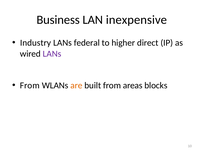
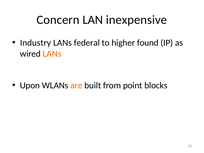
Business: Business -> Concern (58, 20)
direct: direct -> found (148, 43)
LANs colour: purple -> orange (52, 54)
From: From -> Upon (30, 85)
areas: areas -> point (133, 85)
